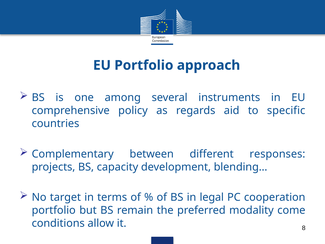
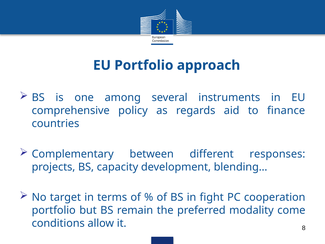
specific: specific -> finance (286, 110)
legal: legal -> fight (212, 197)
